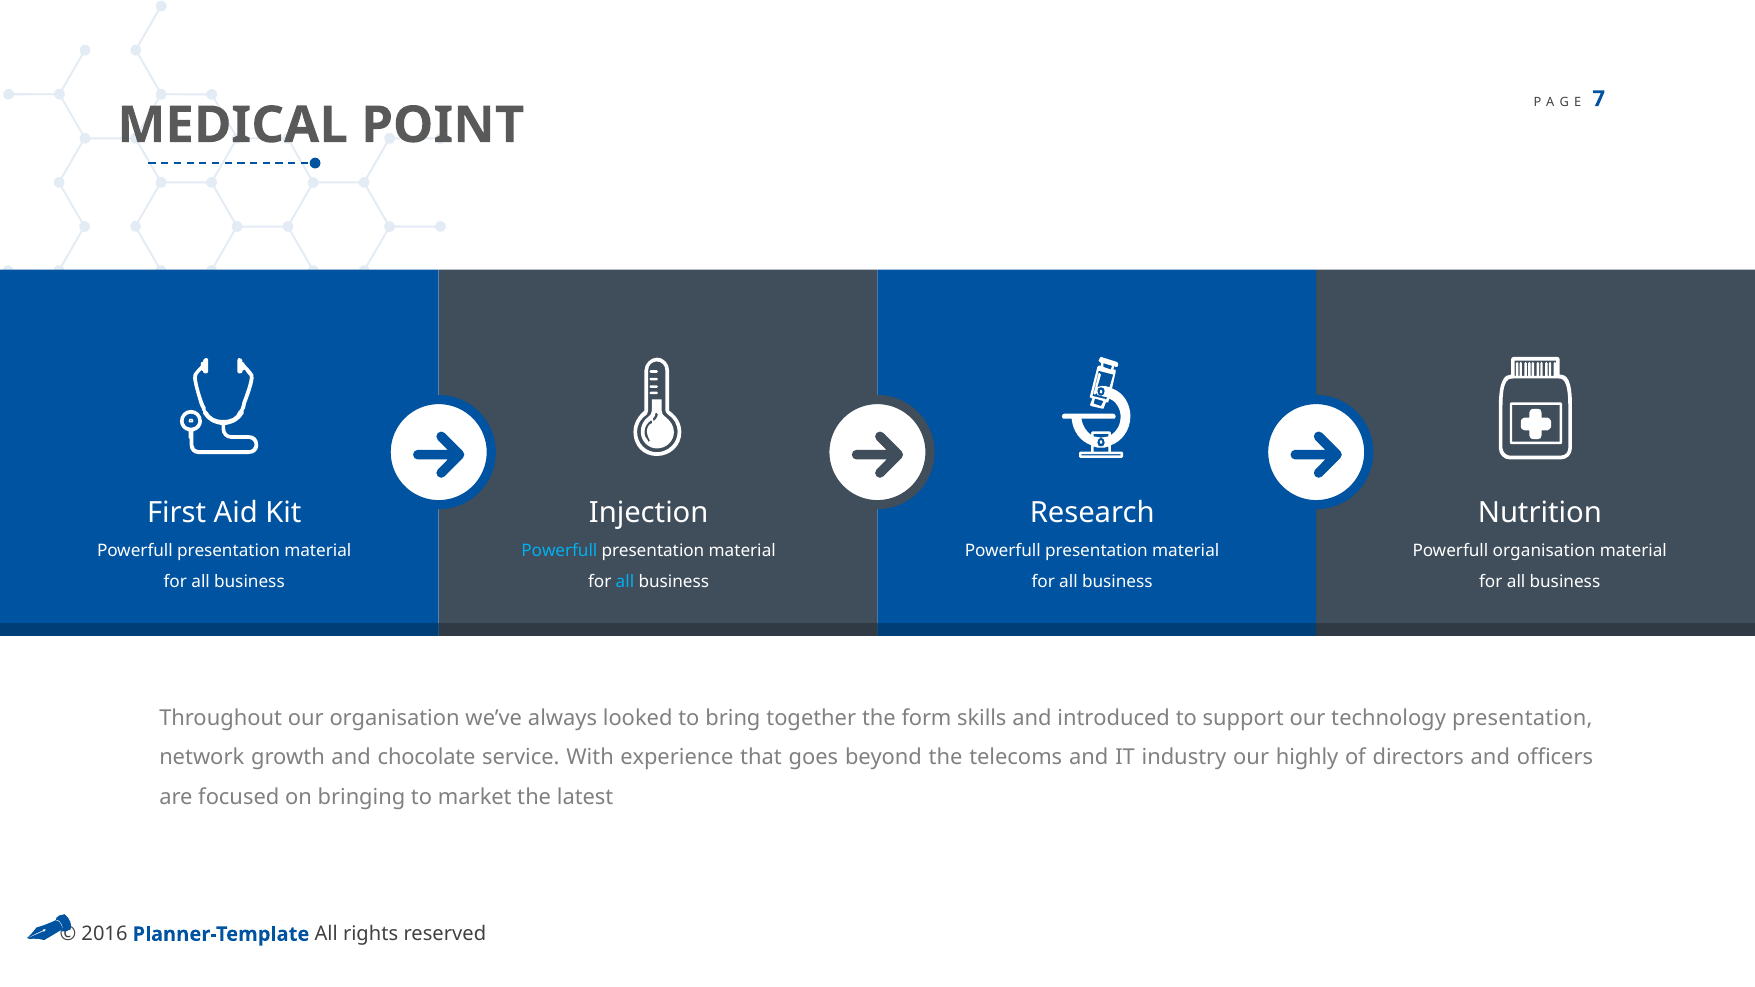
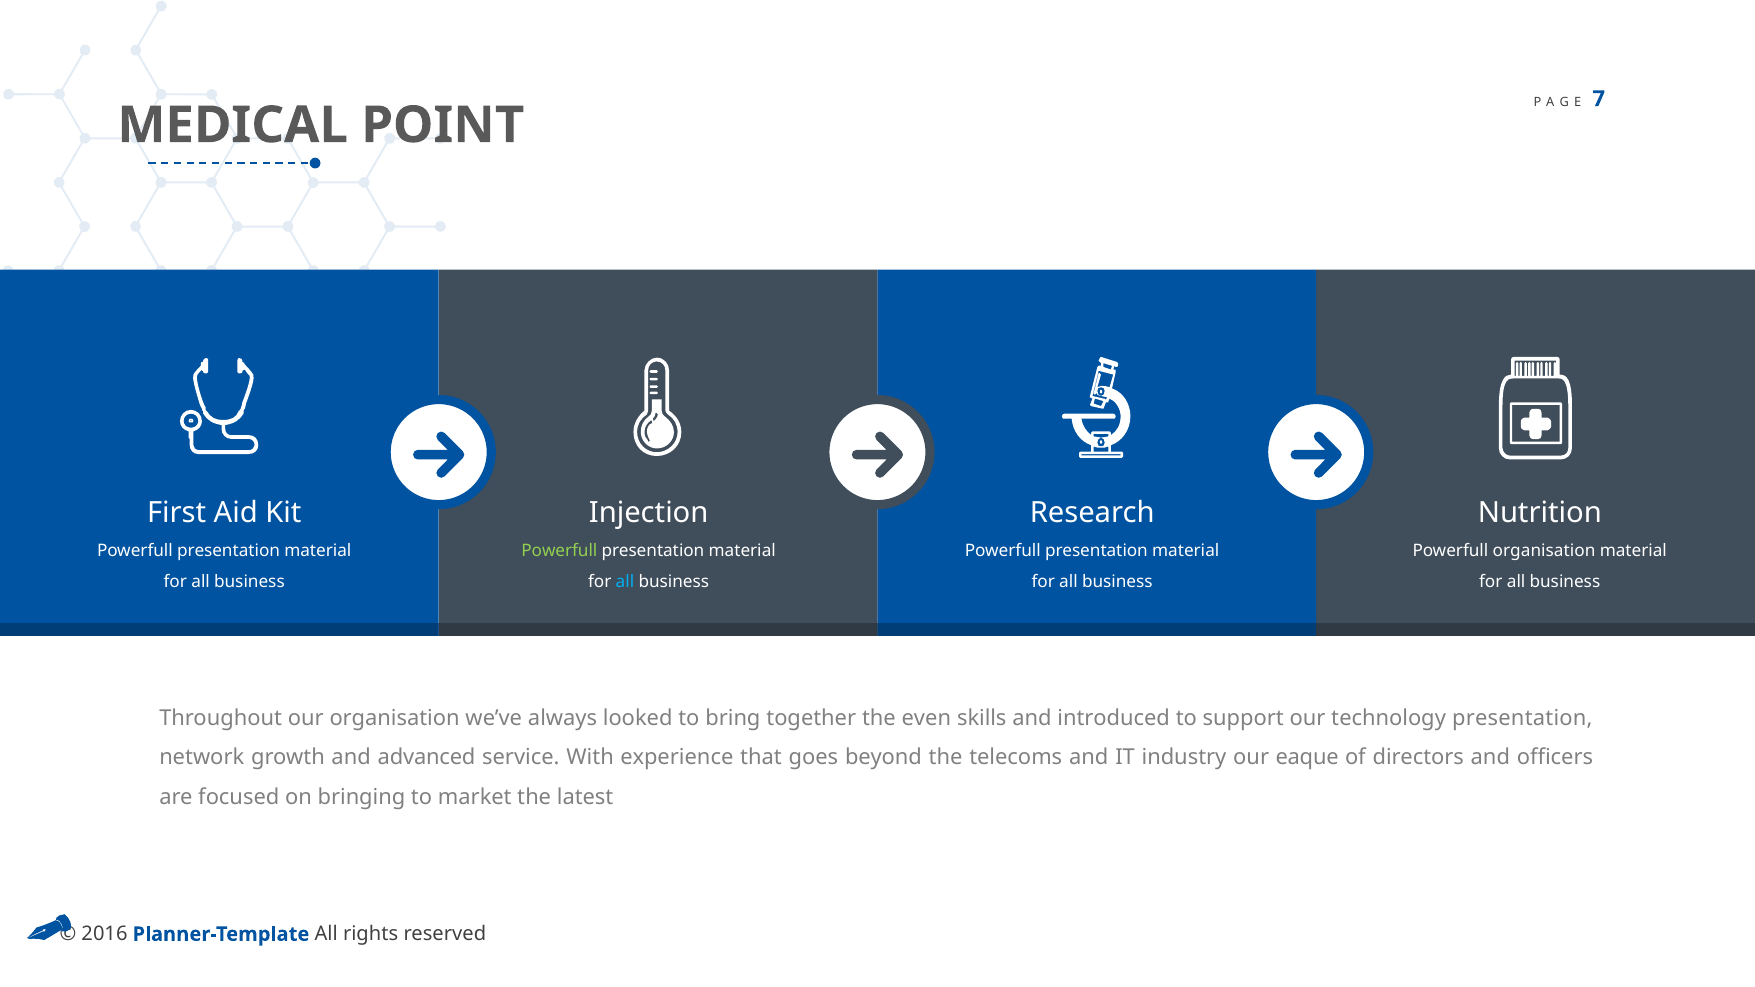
Powerfull colour: light blue -> light green (559, 551)
form: form -> even (926, 718)
chocolate: chocolate -> advanced (427, 758)
highly: highly -> eaque (1307, 758)
